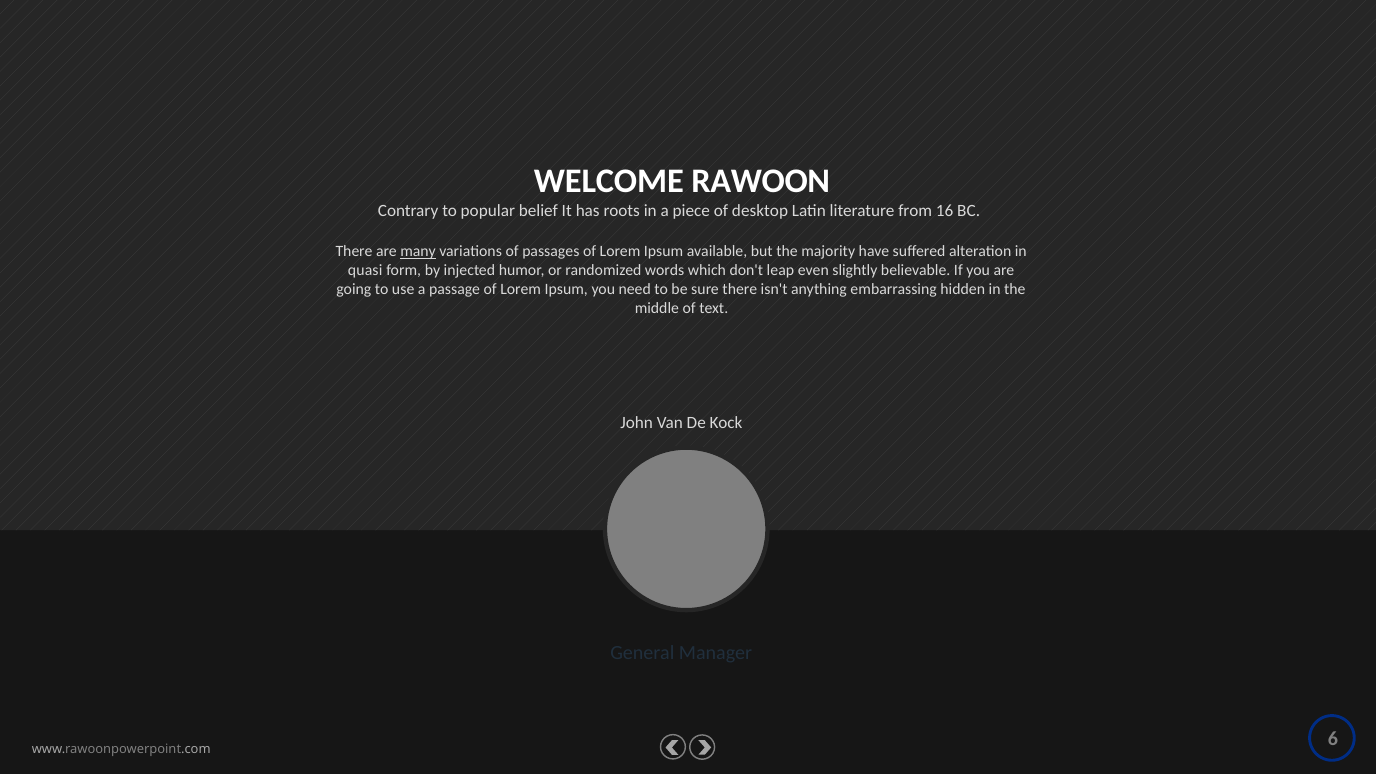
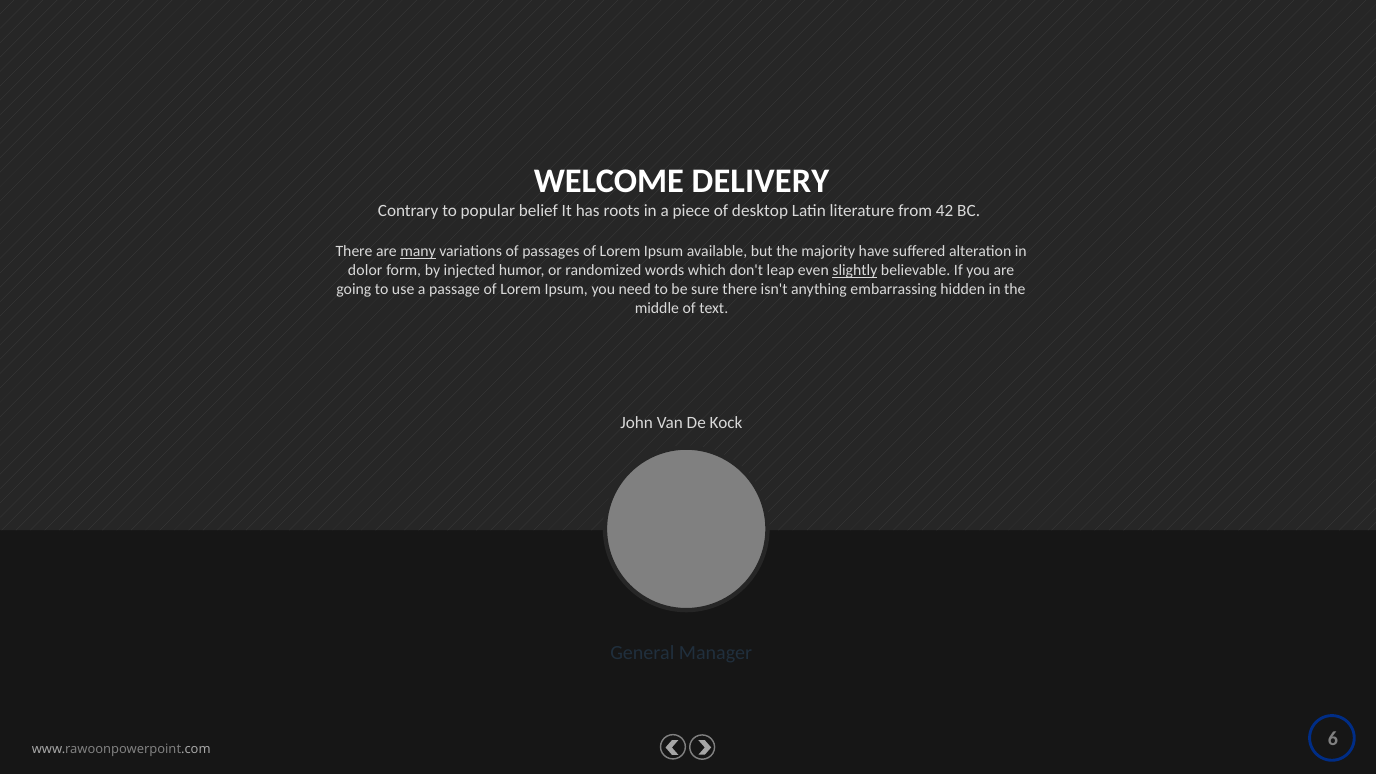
RAWOON: RAWOON -> DELIVERY (760, 182)
16: 16 -> 42 (945, 211)
quasi: quasi -> dolor (365, 271)
slightly underline: none -> present (855, 271)
